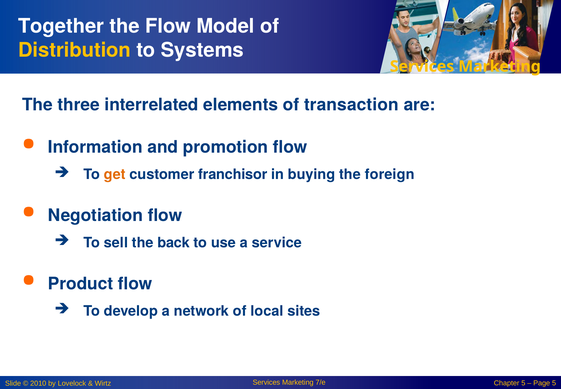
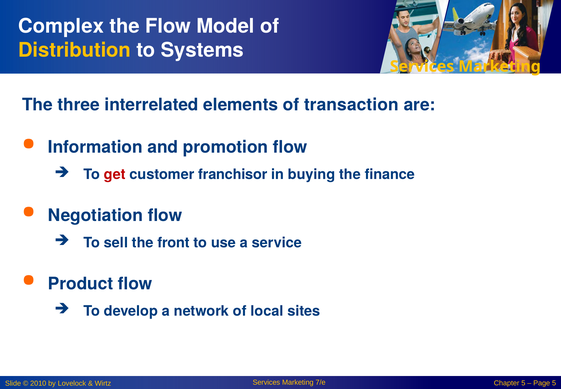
Together: Together -> Complex (61, 26)
get colour: orange -> red (115, 174)
foreign: foreign -> finance (390, 174)
back: back -> front (174, 243)
